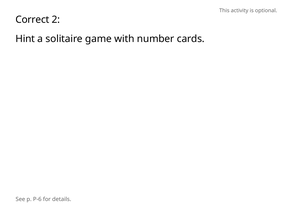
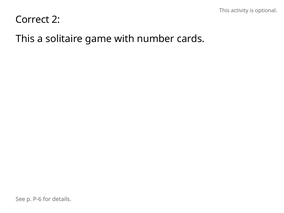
Hint: Hint -> This (25, 39)
